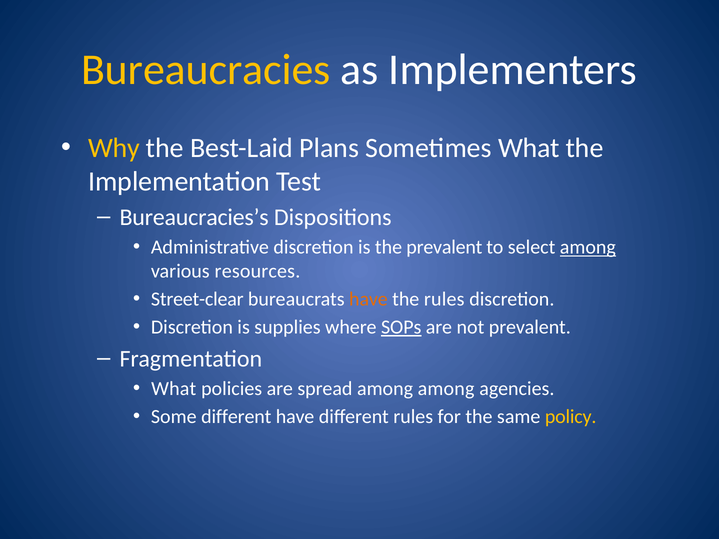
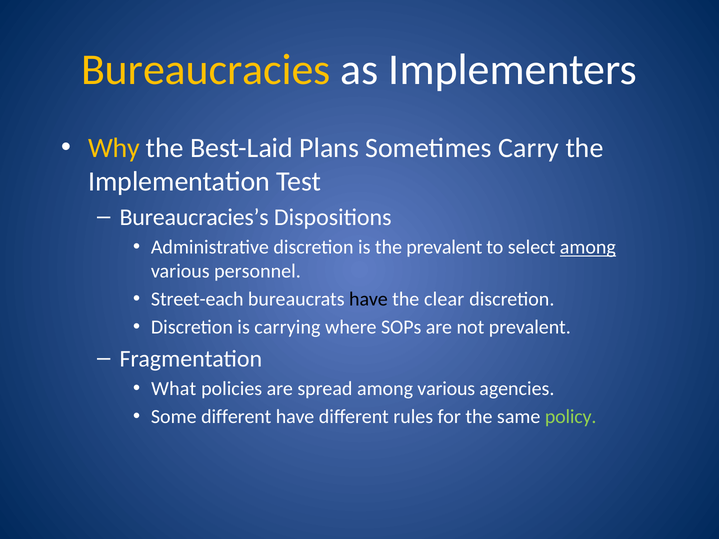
Sometimes What: What -> Carry (529, 148)
resources: resources -> personnel (258, 271)
Street-clear: Street-clear -> Street-each (197, 299)
have colour: orange -> black (368, 299)
the rules: rules -> clear (444, 299)
supplies: supplies -> carrying (287, 327)
SOPs underline: present -> none (401, 327)
spread among among: among -> various (446, 389)
policy colour: yellow -> light green (571, 417)
